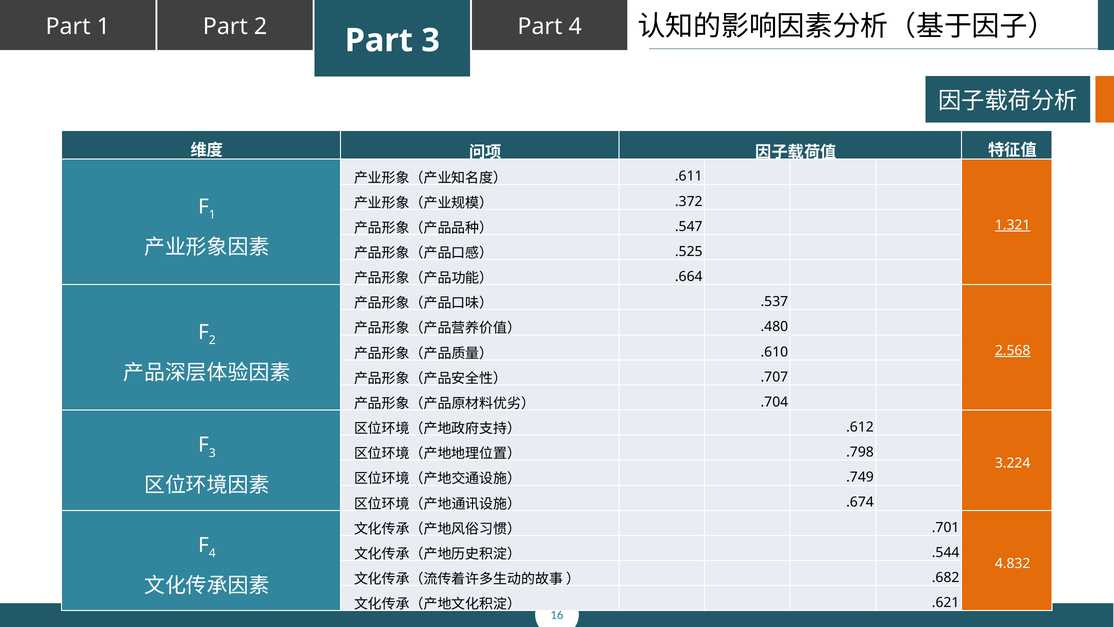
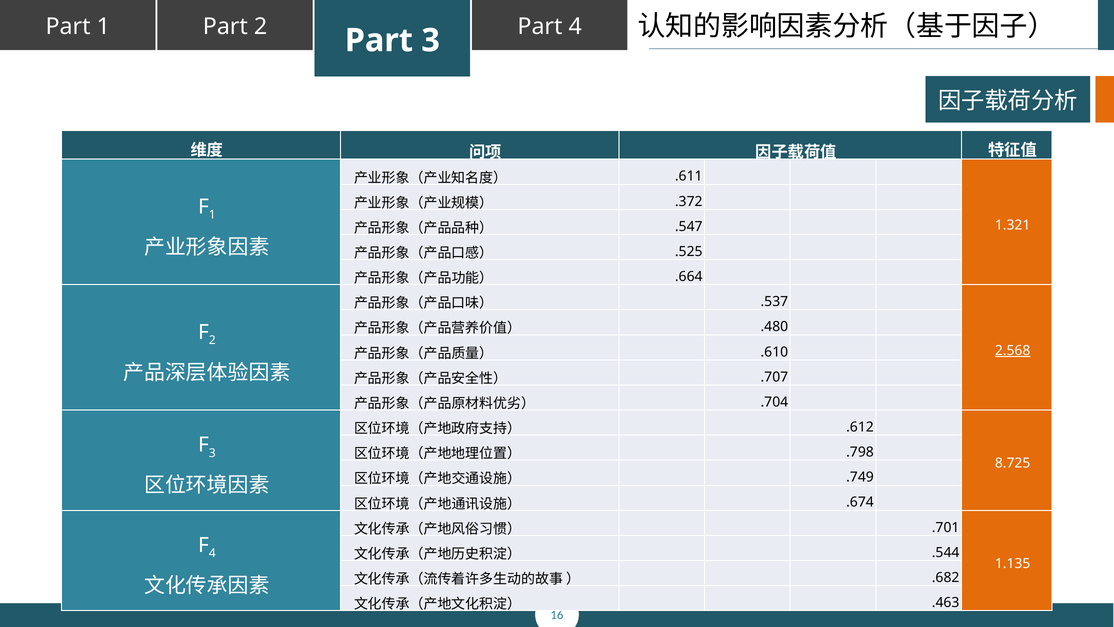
1.321 underline: present -> none (1013, 225)
3.224: 3.224 -> 8.725 (1013, 463)
4.832: 4.832 -> 1.135 (1013, 564)
.621: .621 -> .463 (946, 603)
